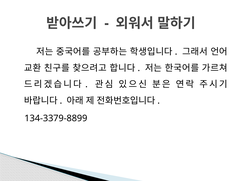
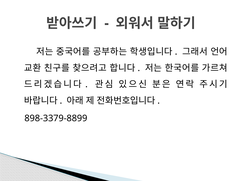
134-3379-8899: 134-3379-8899 -> 898-3379-8899 (56, 119)
